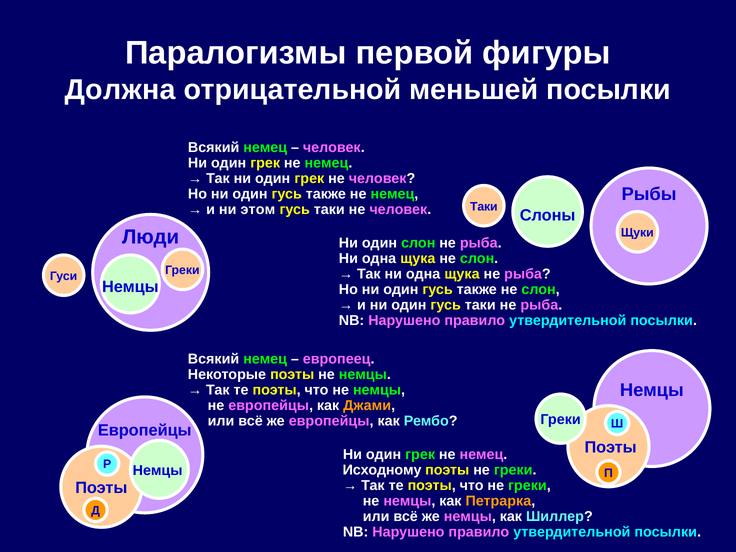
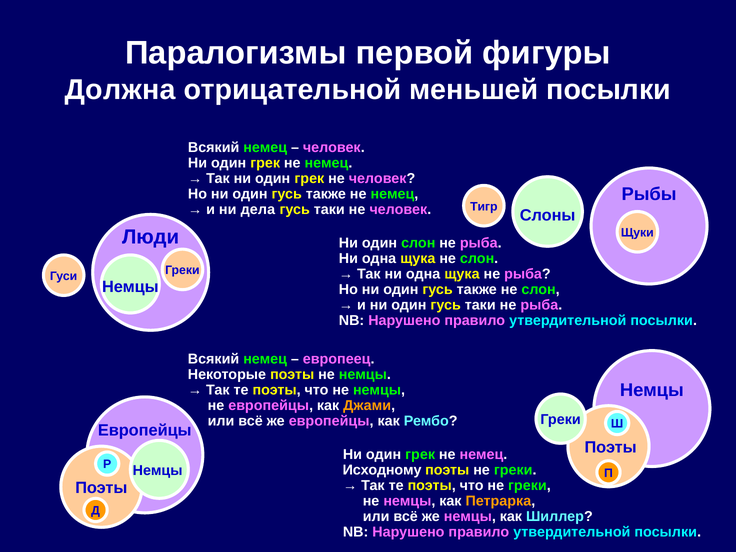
Таки: Таки -> Тигр (484, 206)
этом: этом -> дела (258, 209)
